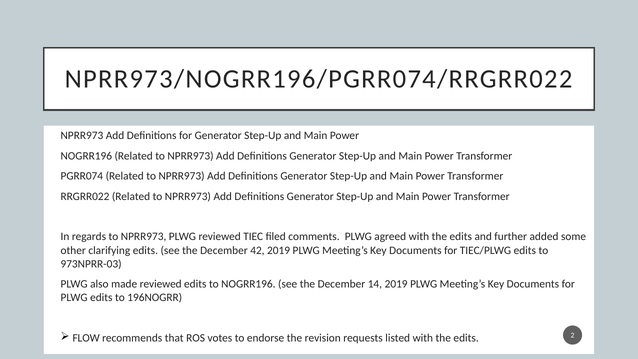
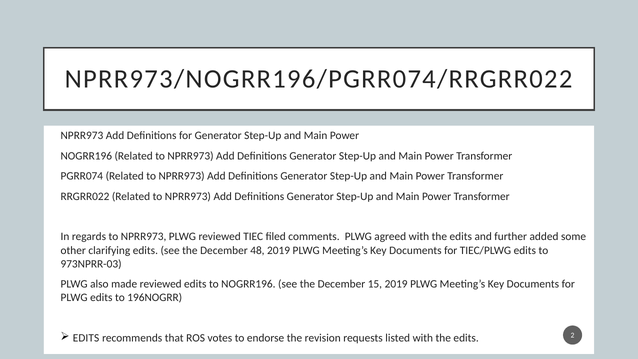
42: 42 -> 48 (257, 250)
14: 14 -> 15 (375, 284)
FLOW: FLOW -> EDITS (86, 338)
